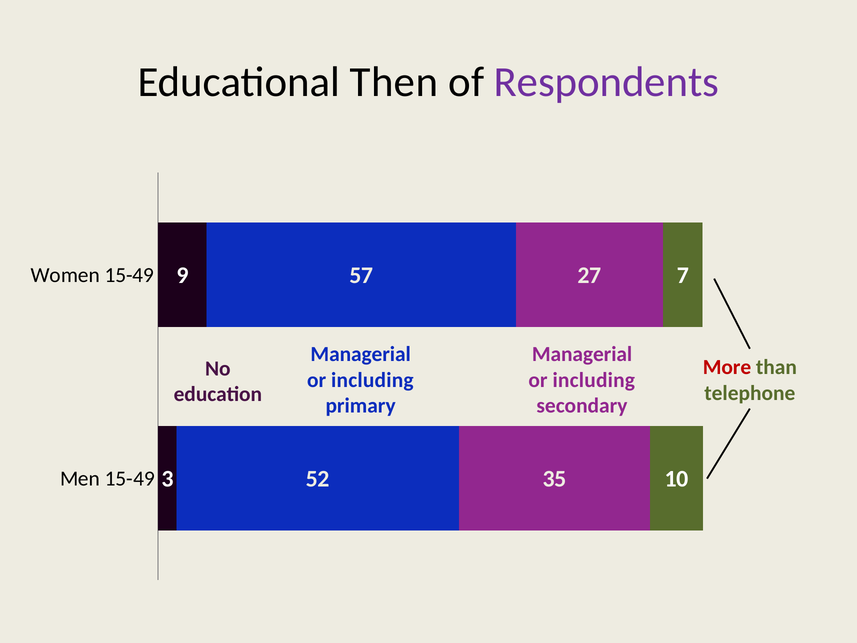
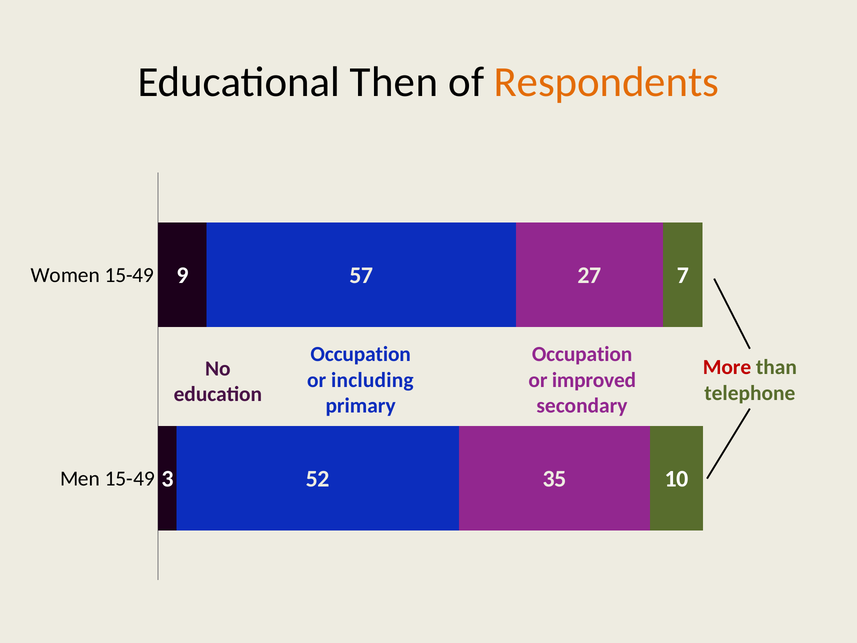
Respondents colour: purple -> orange (606, 82)
Managerial: Managerial -> Occupation (361, 354)
Managerial: Managerial -> Occupation (582, 354)
including: including -> improved (594, 380)
